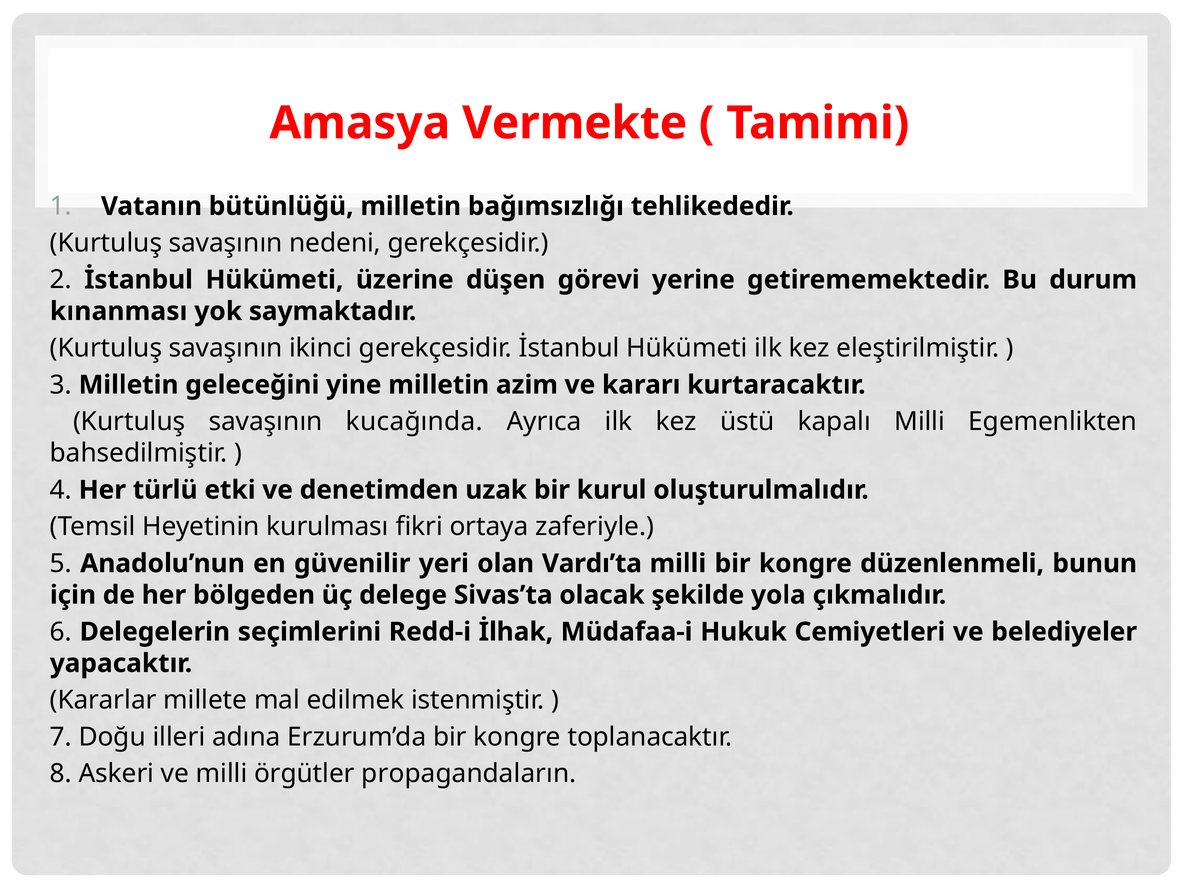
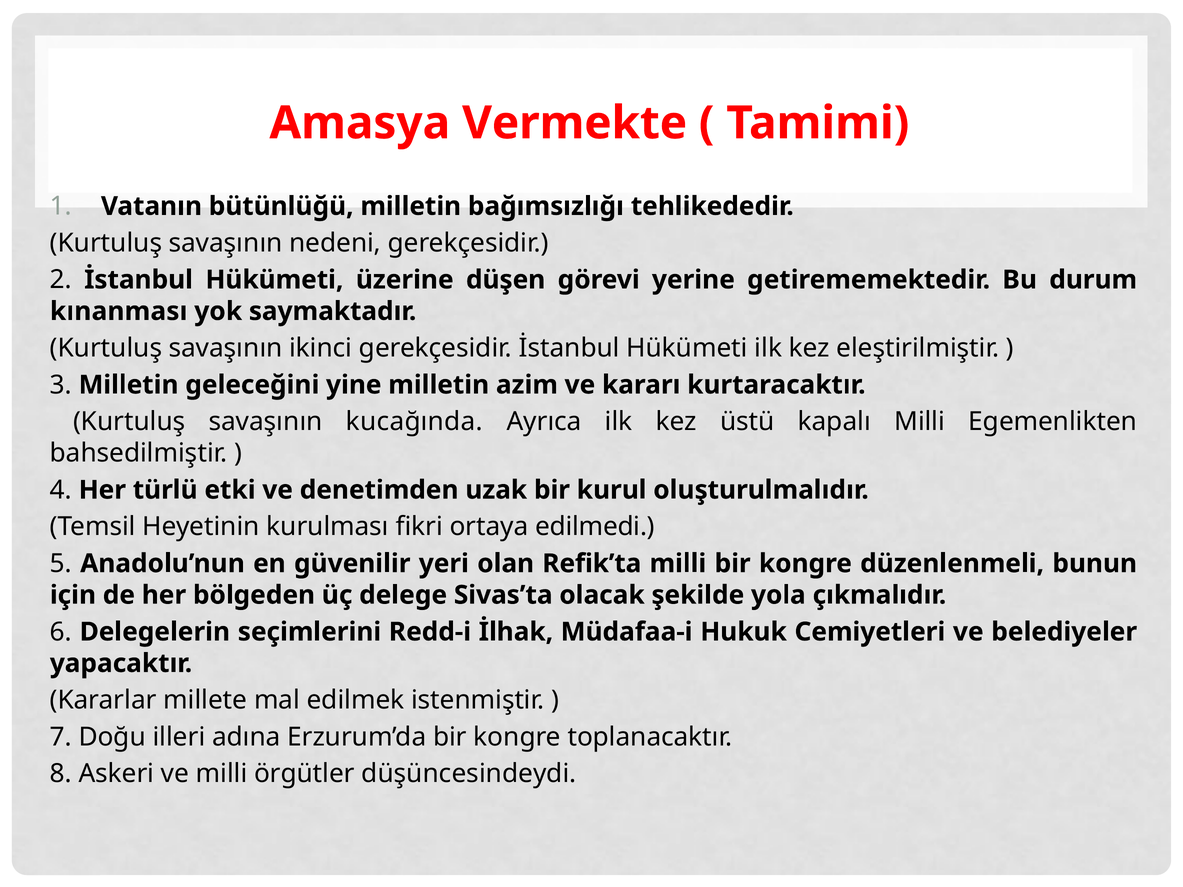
zaferiyle: zaferiyle -> edilmedi (595, 527)
Vardı’ta: Vardı’ta -> Refik’ta (592, 564)
propagandaların: propagandaların -> düşüncesindeydi (469, 774)
